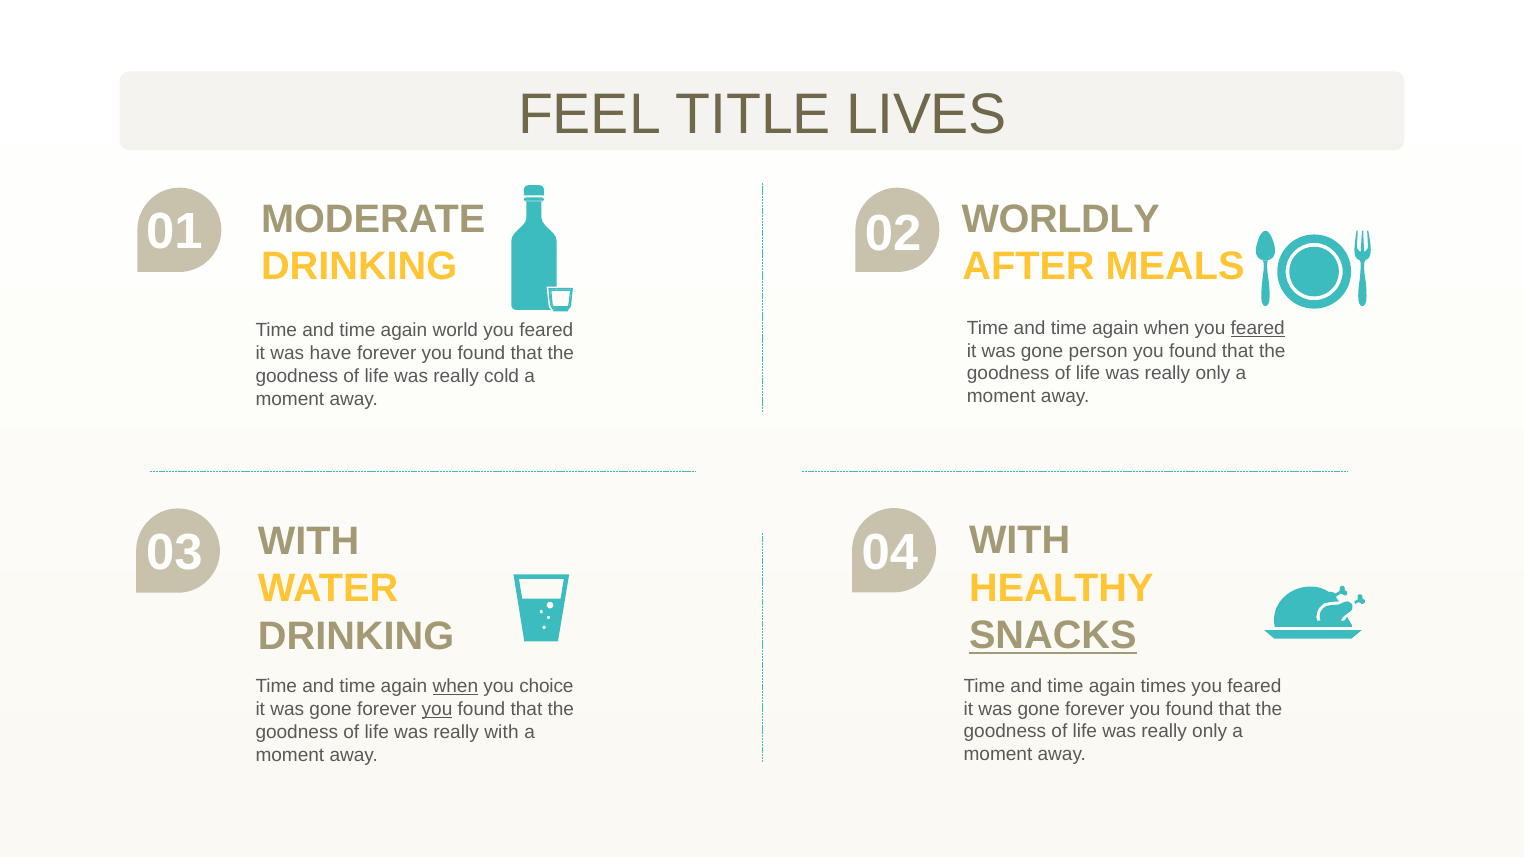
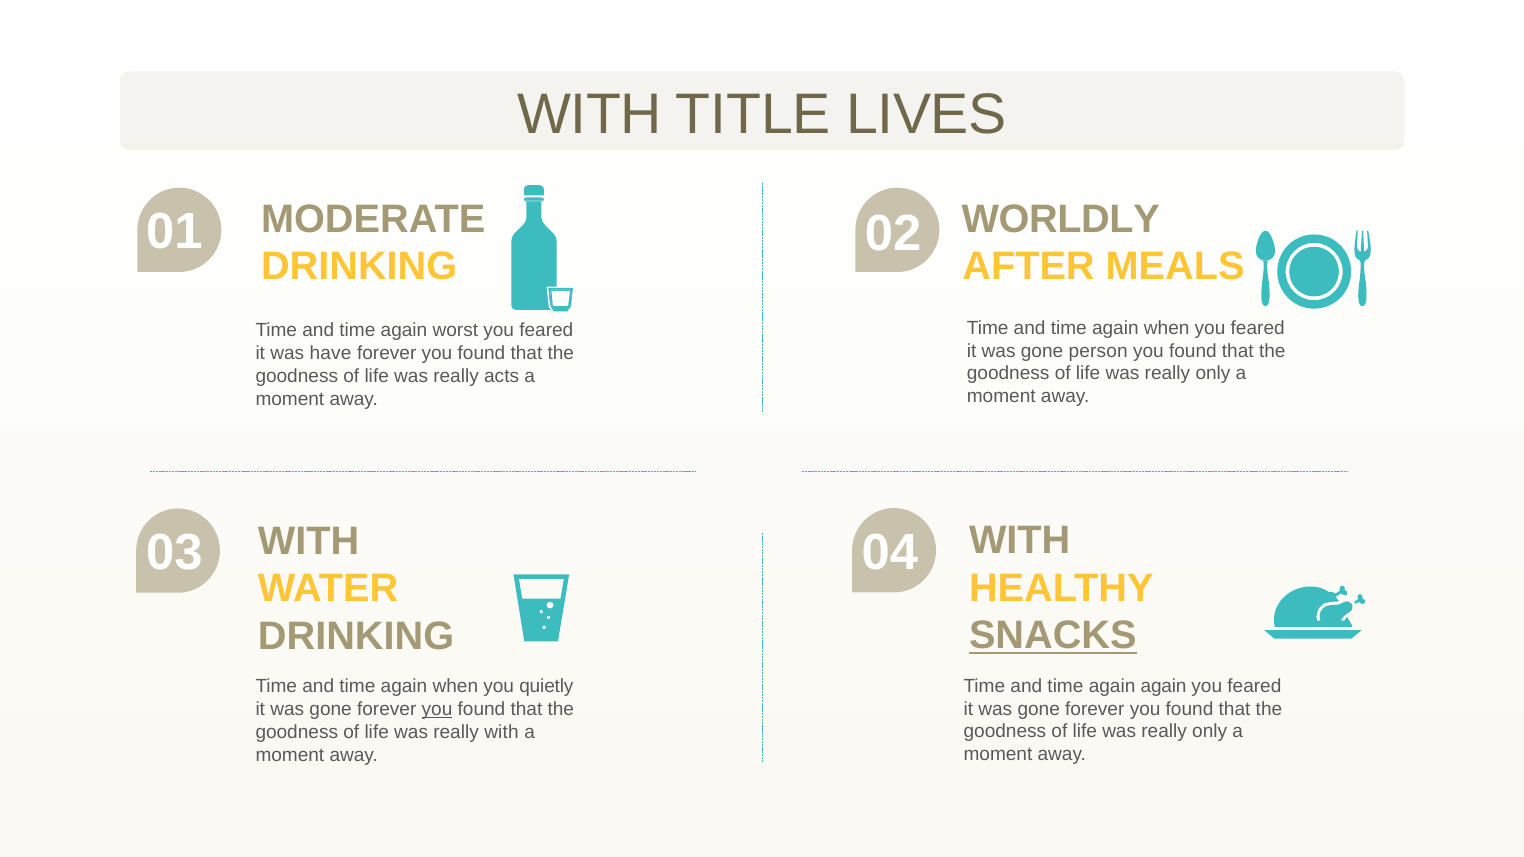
FEEL: FEEL -> WITH (590, 114)
feared underline: present -> none (1258, 328)
world: world -> worst (455, 330)
cold: cold -> acts (502, 376)
again times: times -> again (1164, 686)
when underline: present -> none (455, 687)
choice: choice -> quietly (546, 687)
